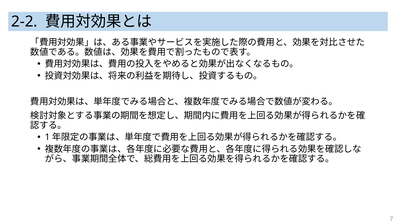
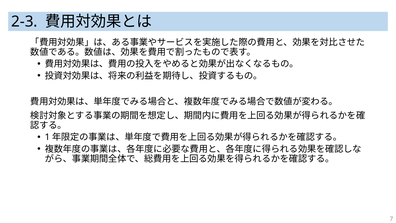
2-2: 2-2 -> 2-3 (24, 21)
